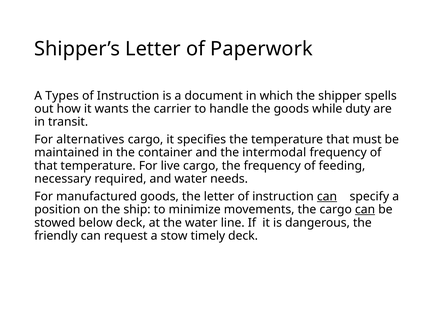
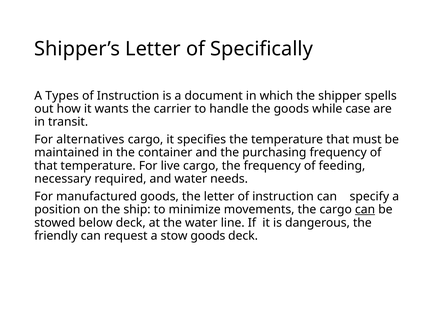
Paperwork: Paperwork -> Specifically (262, 49)
duty: duty -> case (358, 109)
intermodal: intermodal -> purchasing (274, 153)
can underline: present -> none (327, 196)
stow timely: timely -> goods (208, 236)
